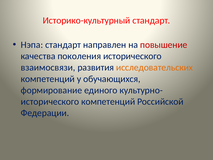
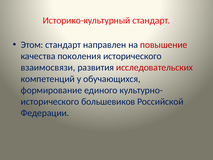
Нэпа: Нэпа -> Этом (32, 45)
исследовательских colour: orange -> red (154, 67)
исторического компетенций: компетенций -> большевиков (108, 101)
